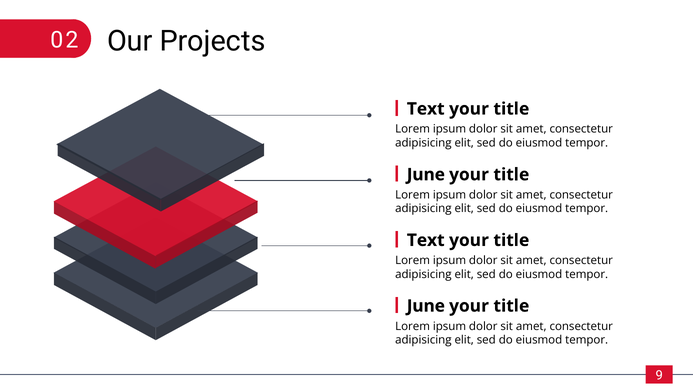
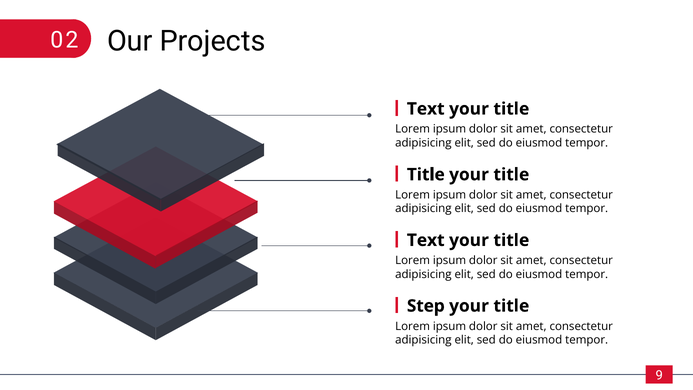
June: June -> Title (426, 174)
June: June -> Step (426, 306)
